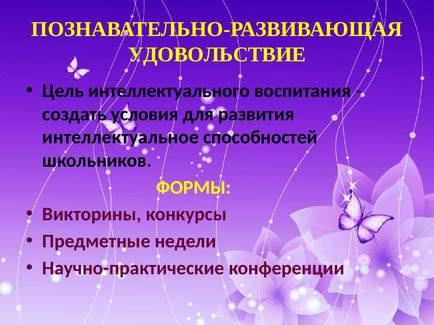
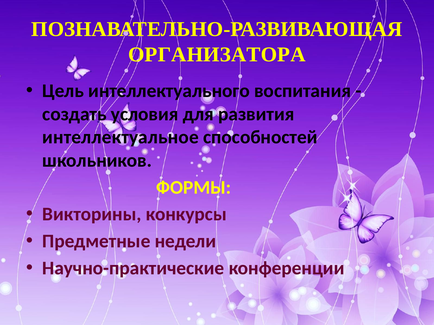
УДОВОЛЬСТВИЕ: УДОВОЛЬСТВИЕ -> ОРГАНИЗАТОРА (217, 55)
